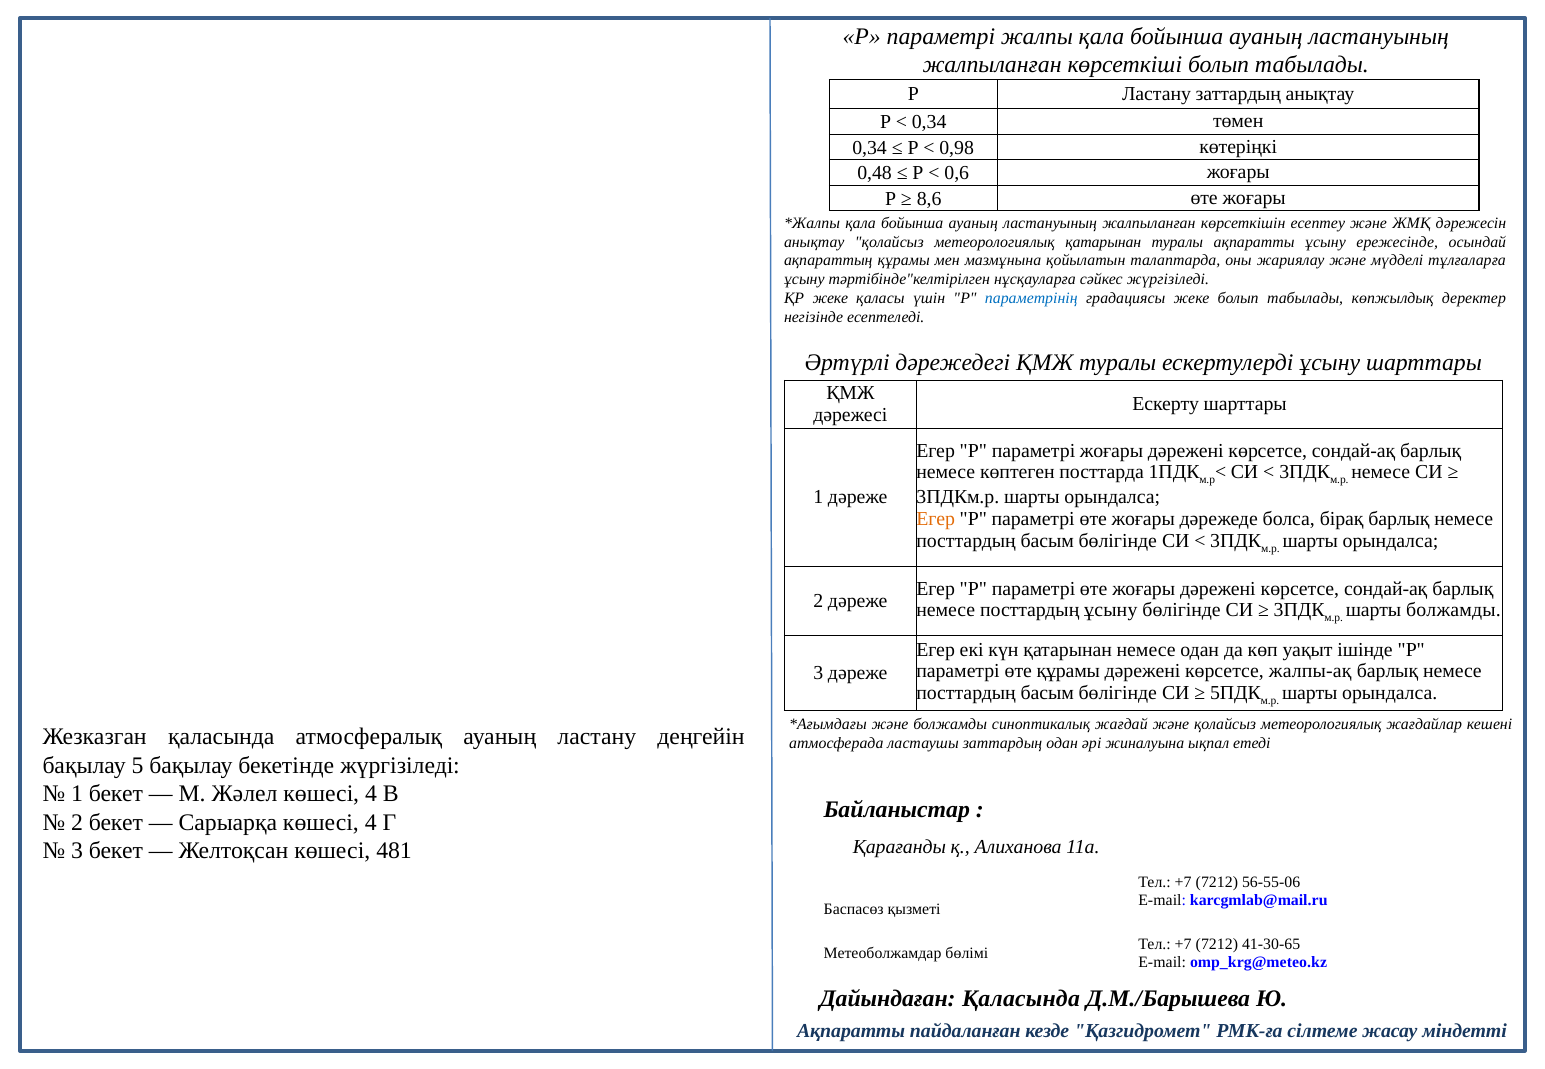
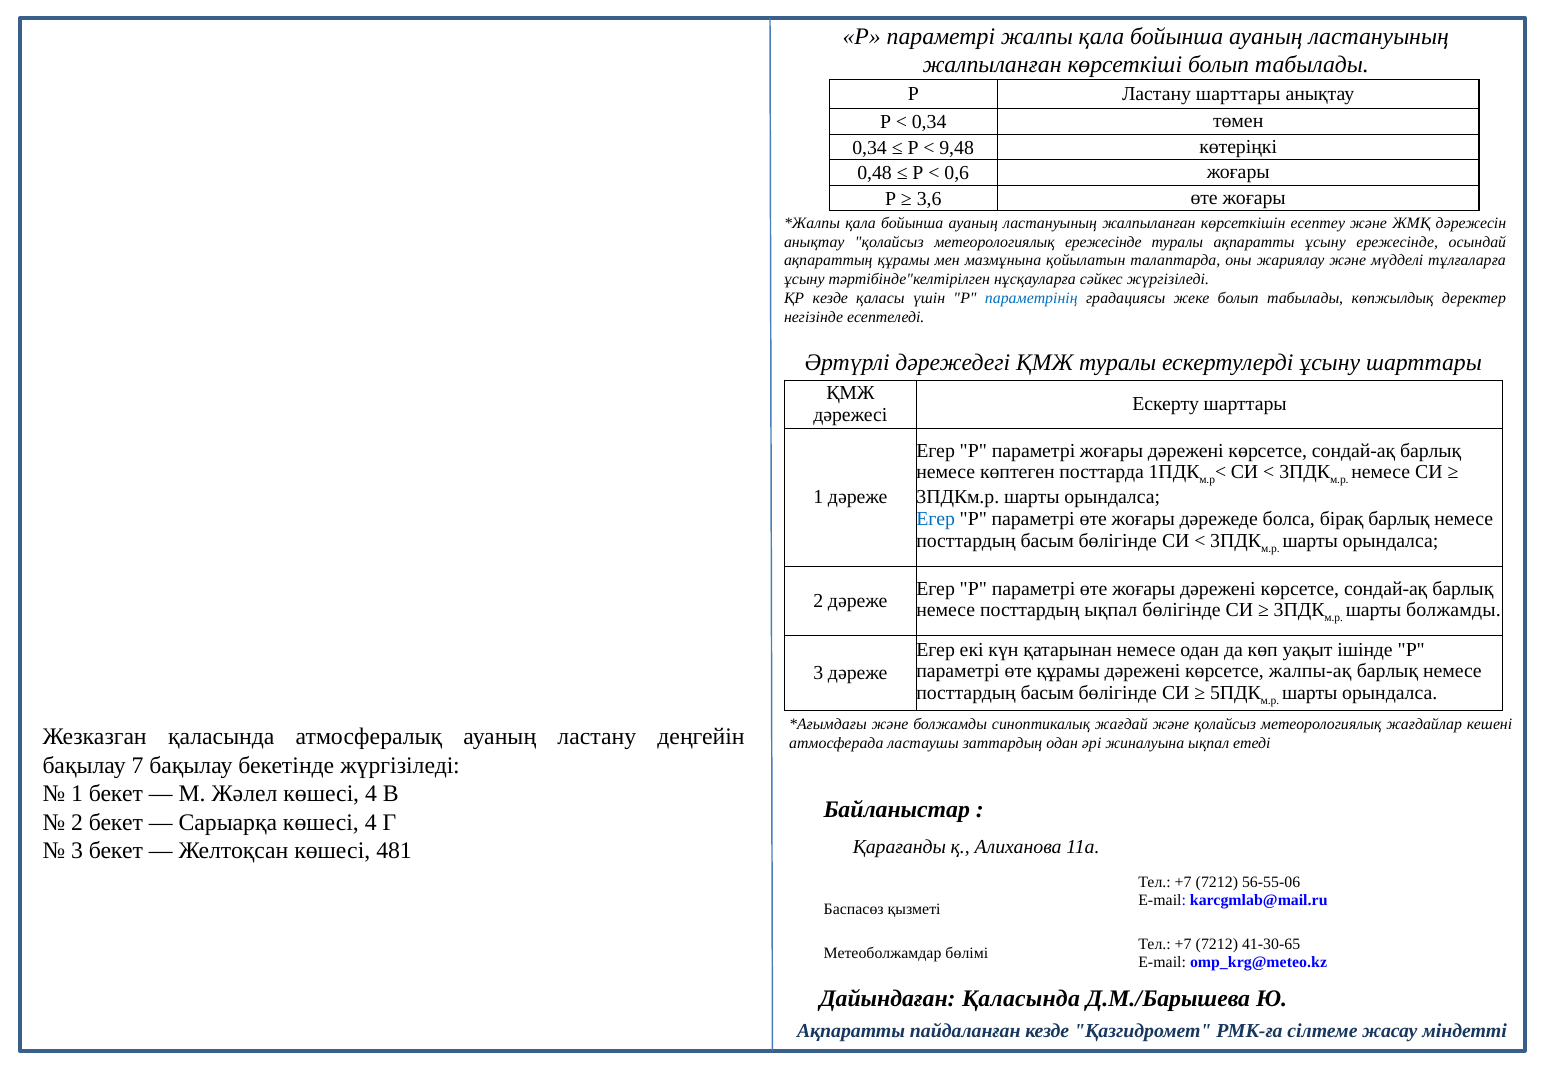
Ластану заттардың: заттардың -> шарттары (1238, 94)
0,98: 0,98 -> 9,48 (957, 148)
8,6: 8,6 -> 3,6 (929, 199)
метеорологиялық қатарынан: қатарынан -> ережесінде (1103, 242)
ҚР жеке: жеке -> кезде (830, 299)
Егер colour: orange -> blue (936, 519)
посттардың ұсыну: ұсыну -> ықпал (1111, 611)
5: 5 -> 7 (138, 766)
